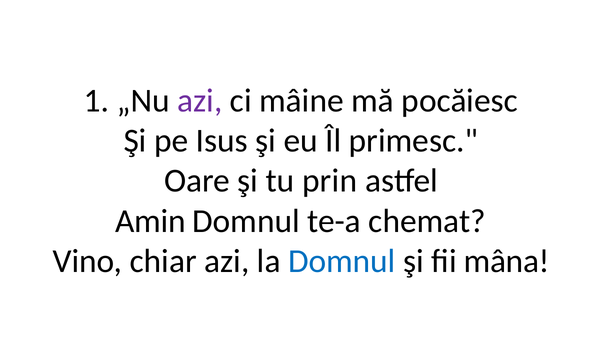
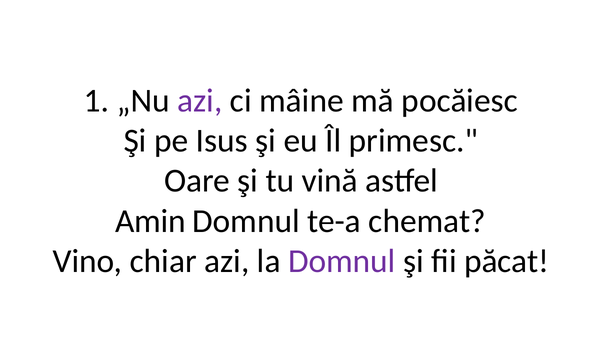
prin: prin -> vină (330, 181)
Domnul colour: blue -> purple (342, 261)
mâna: mâna -> păcat (507, 261)
